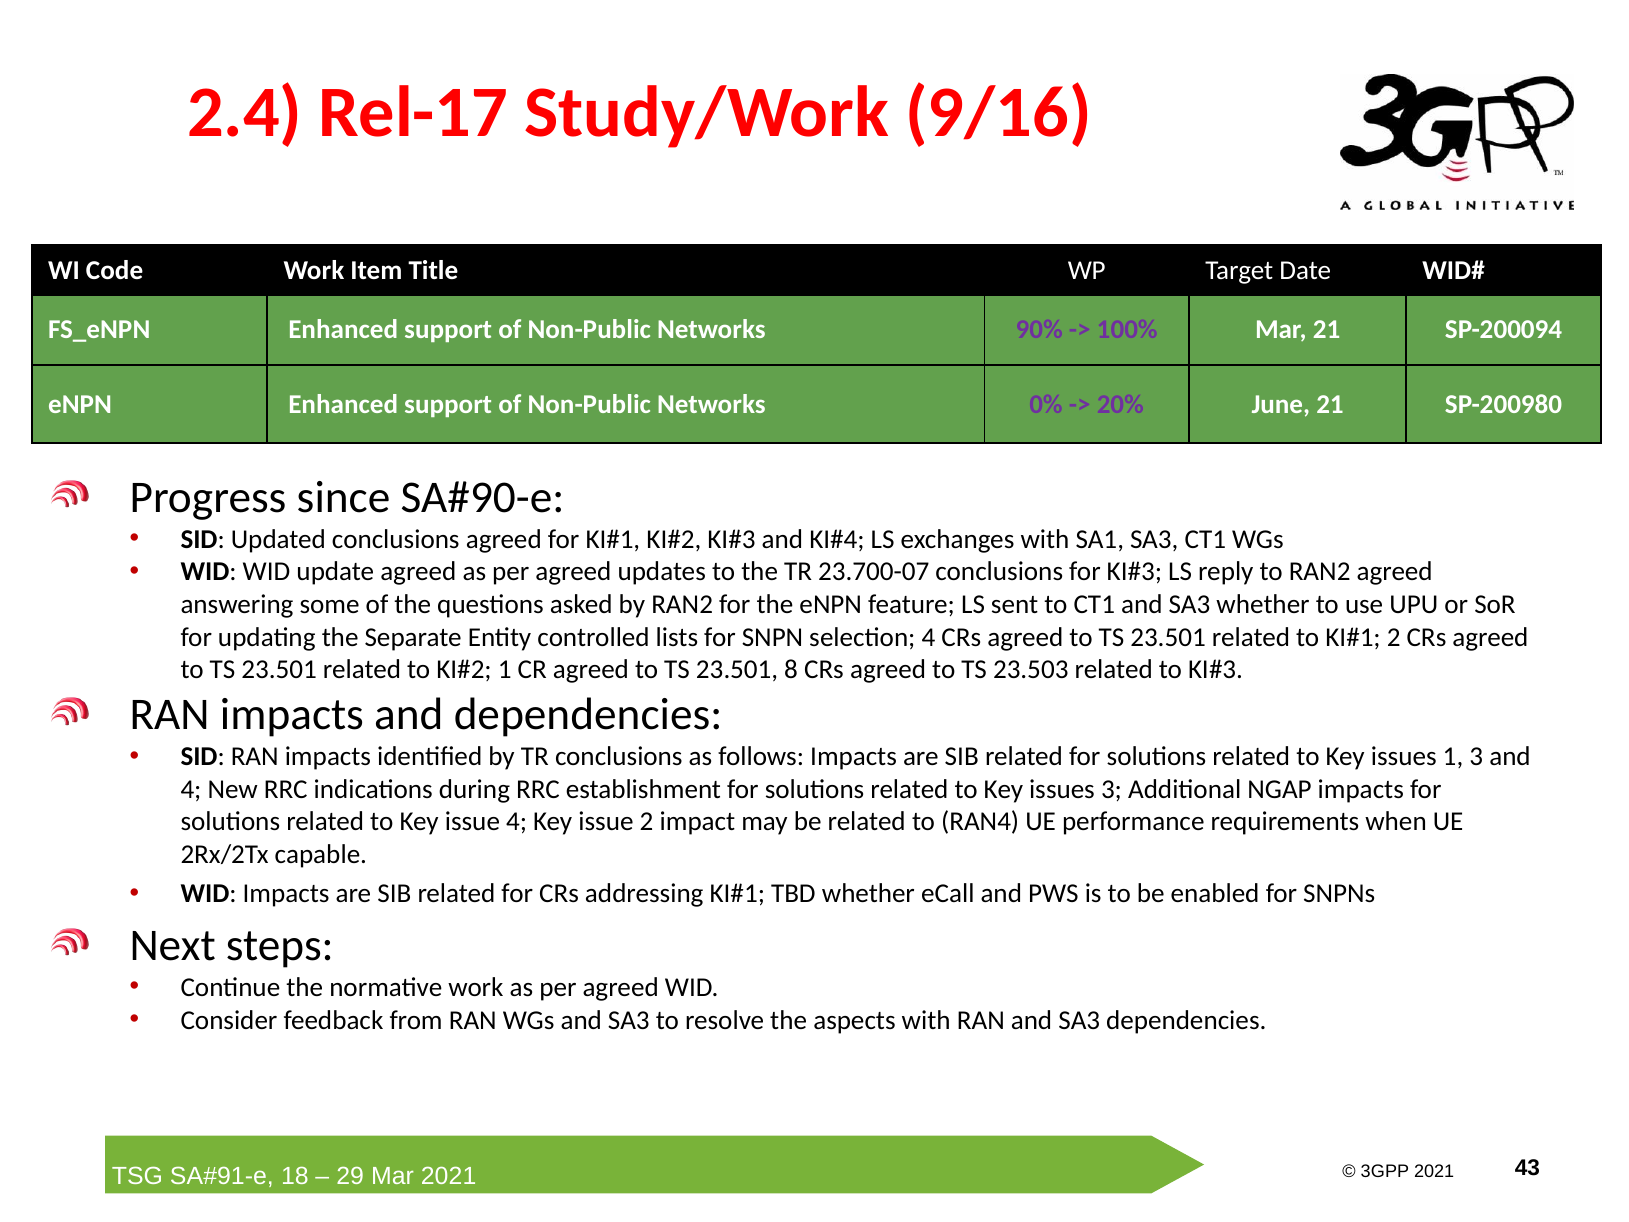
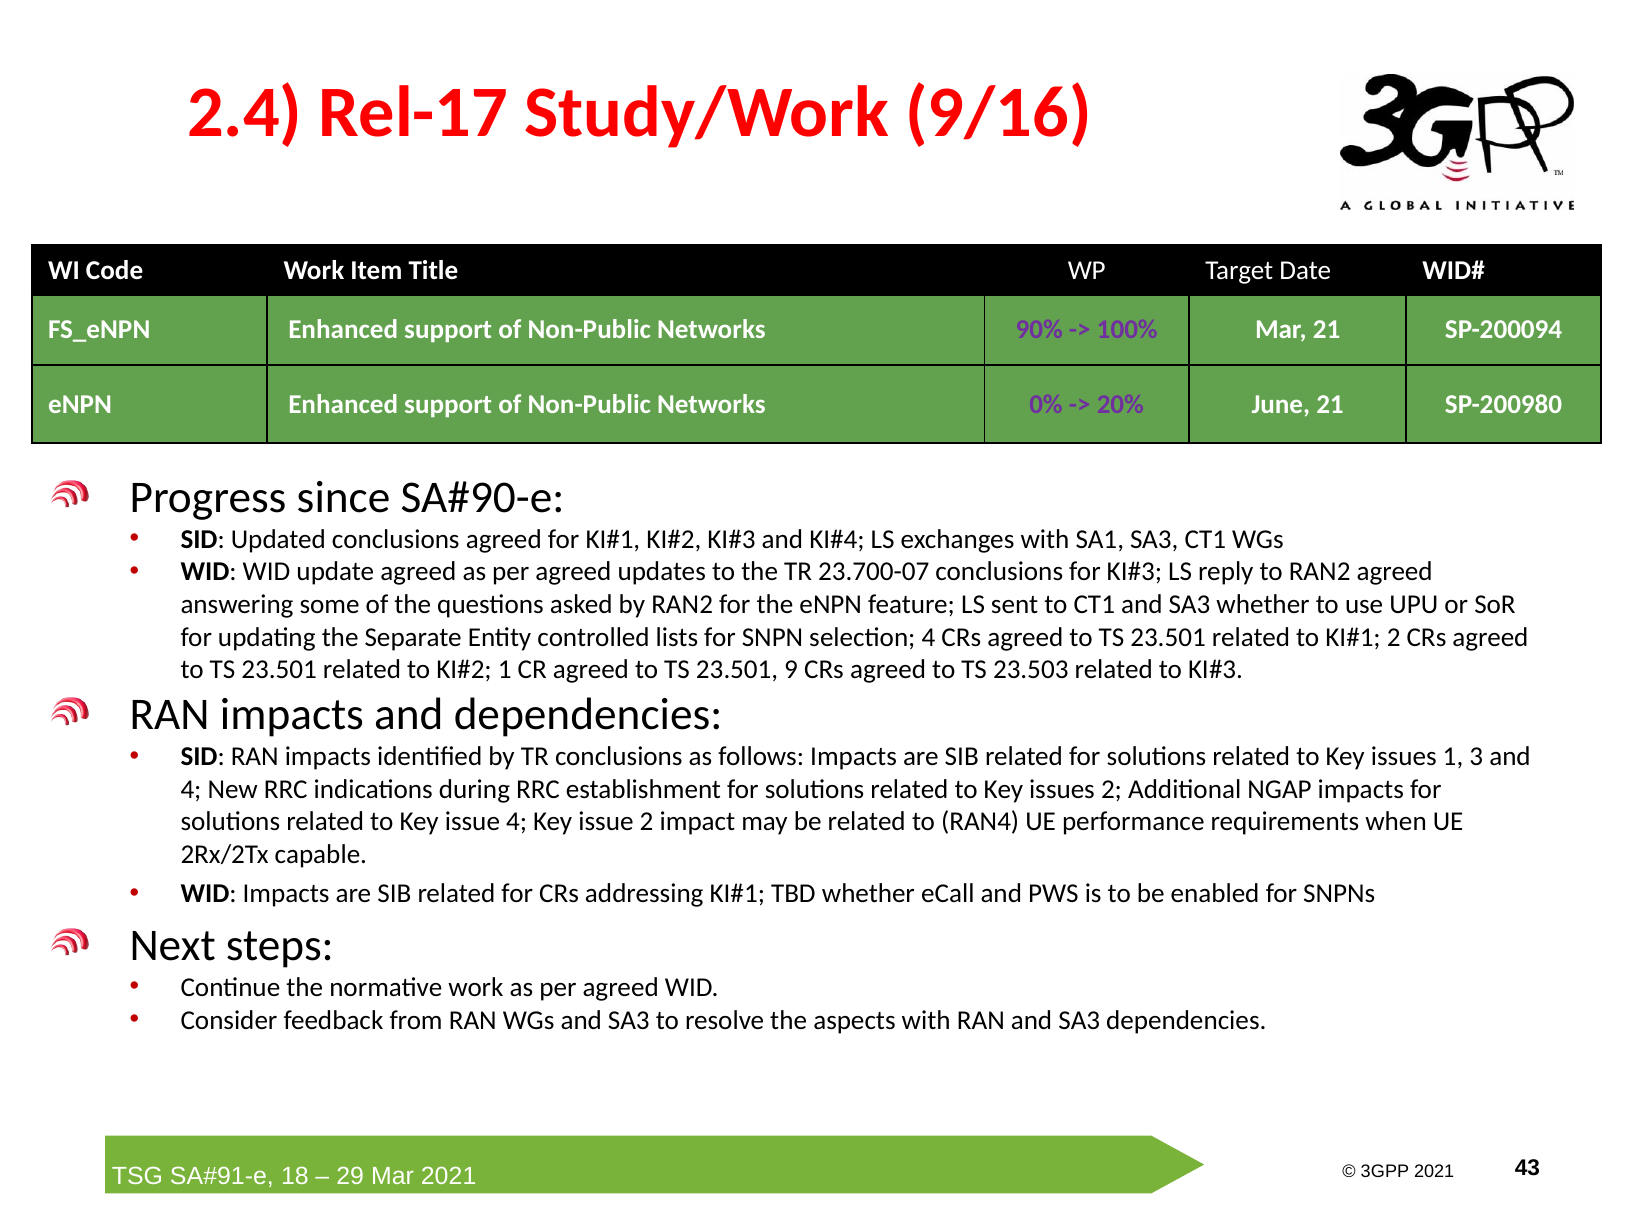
8: 8 -> 9 (791, 670)
issues 3: 3 -> 2 (1111, 789)
